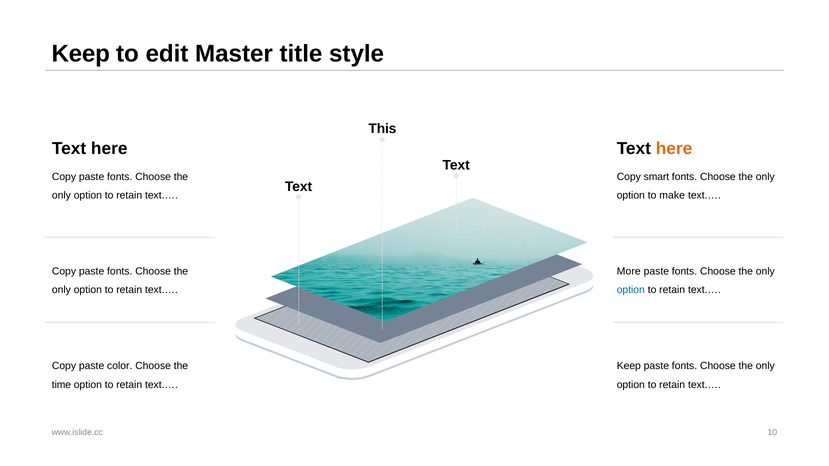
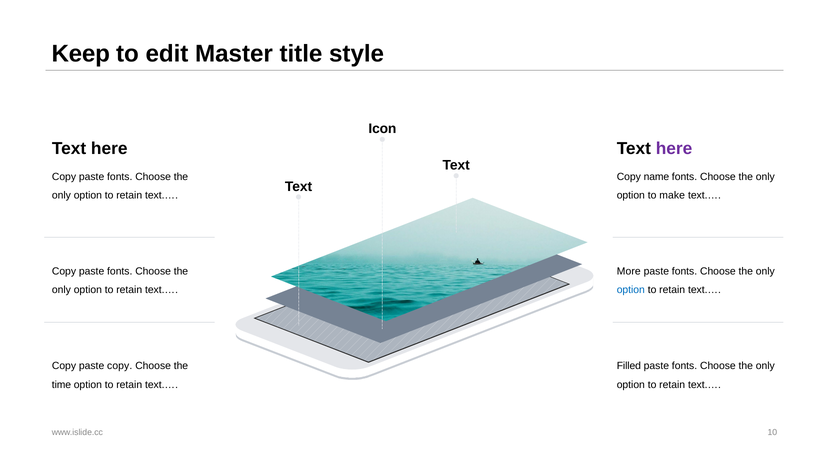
This: This -> Icon (382, 129)
here colour: orange -> purple (674, 149)
smart: smart -> name (656, 177)
paste color: color -> copy (120, 366)
Keep: Keep -> Filled (629, 366)
